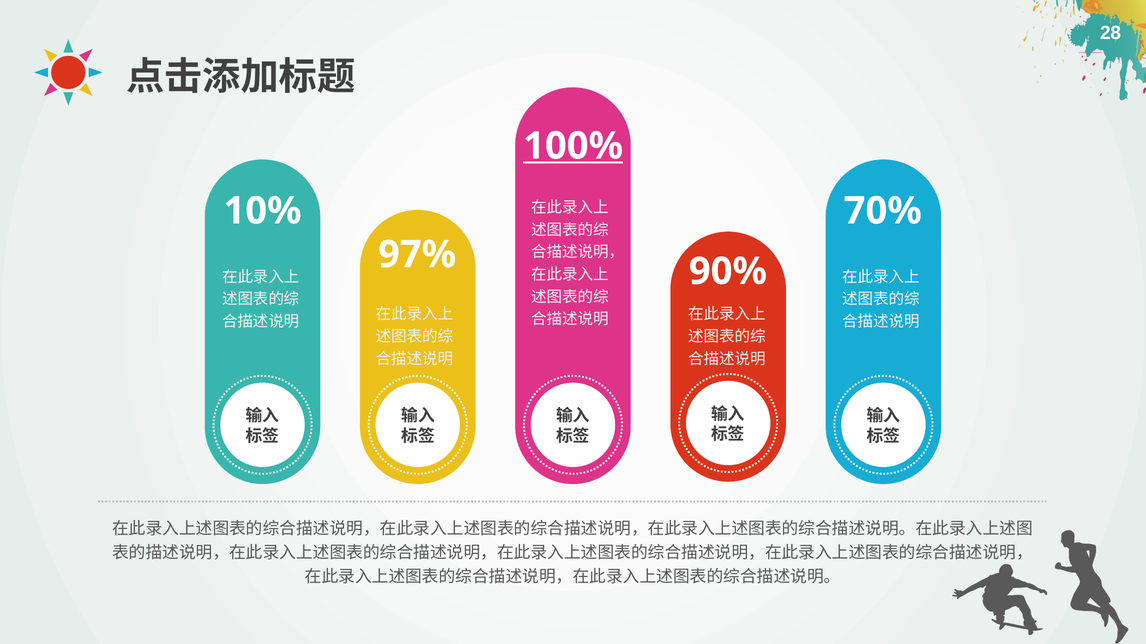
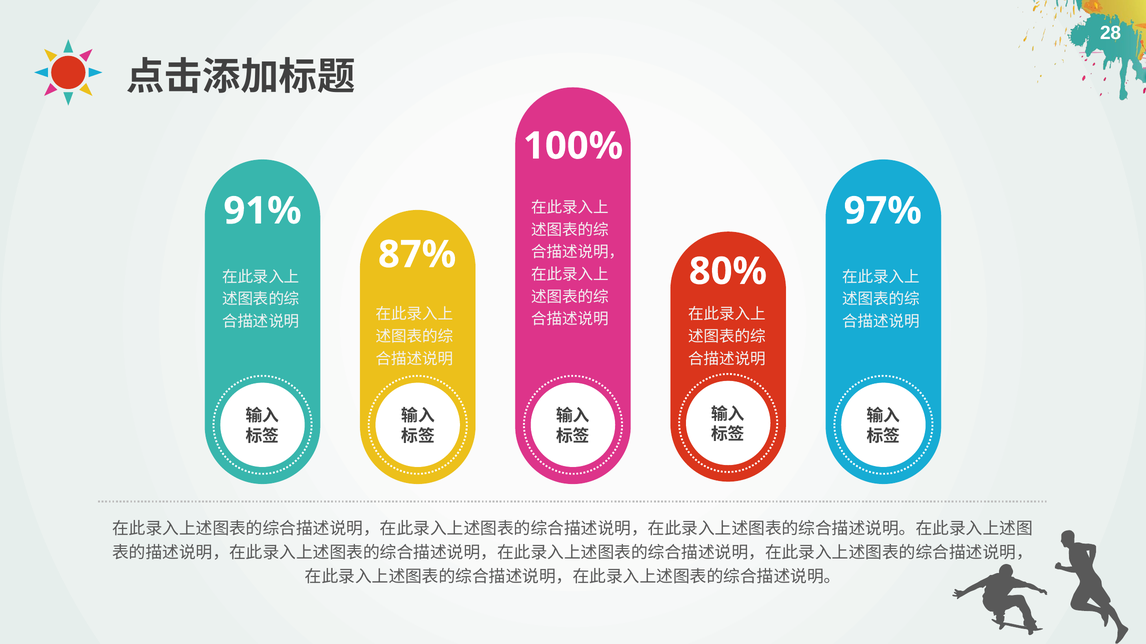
100% underline: present -> none (573, 146)
10%: 10% -> 91% (263, 211)
70%: 70% -> 97% (883, 211)
97%: 97% -> 87% (417, 255)
90%: 90% -> 80% (728, 272)
